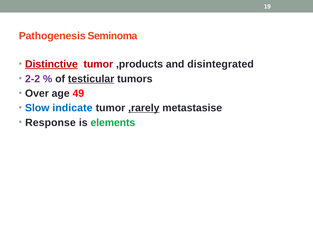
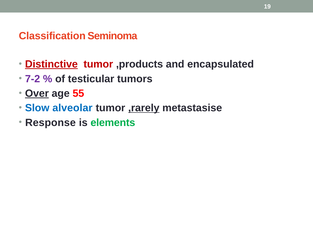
Pathogenesis: Pathogenesis -> Classification (52, 36)
disintegrated: disintegrated -> encapsulated (221, 64)
2-2: 2-2 -> 7-2 (33, 79)
testicular underline: present -> none (91, 79)
Over underline: none -> present (37, 93)
49: 49 -> 55 (78, 93)
indicate: indicate -> alveolar (72, 108)
